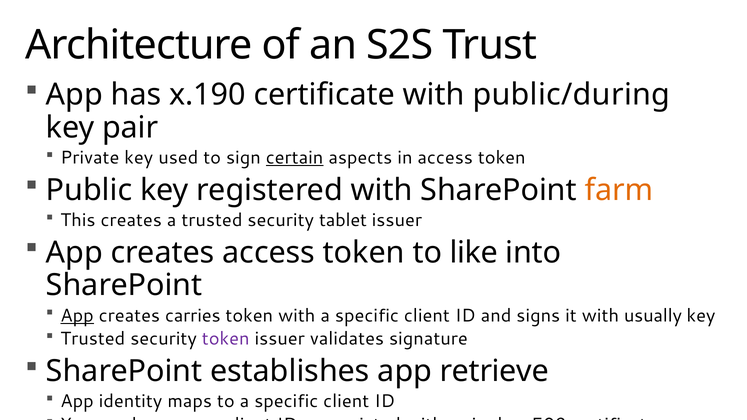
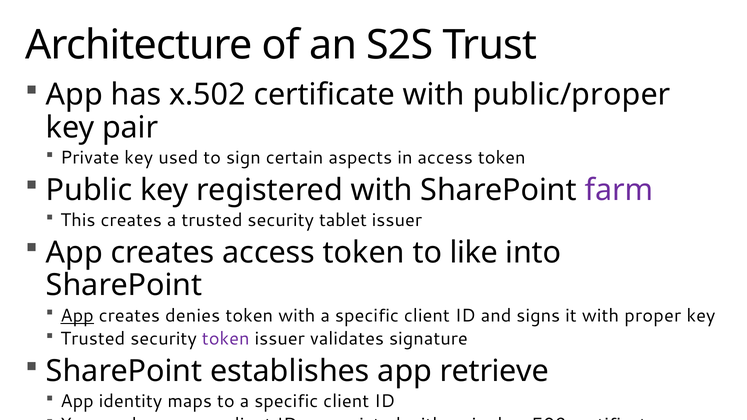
x.190: x.190 -> x.502 (207, 95)
public/during: public/during -> public/proper (572, 95)
certain underline: present -> none (295, 158)
farm colour: orange -> purple (619, 190)
carries: carries -> denies (193, 316)
usually: usually -> proper (653, 316)
